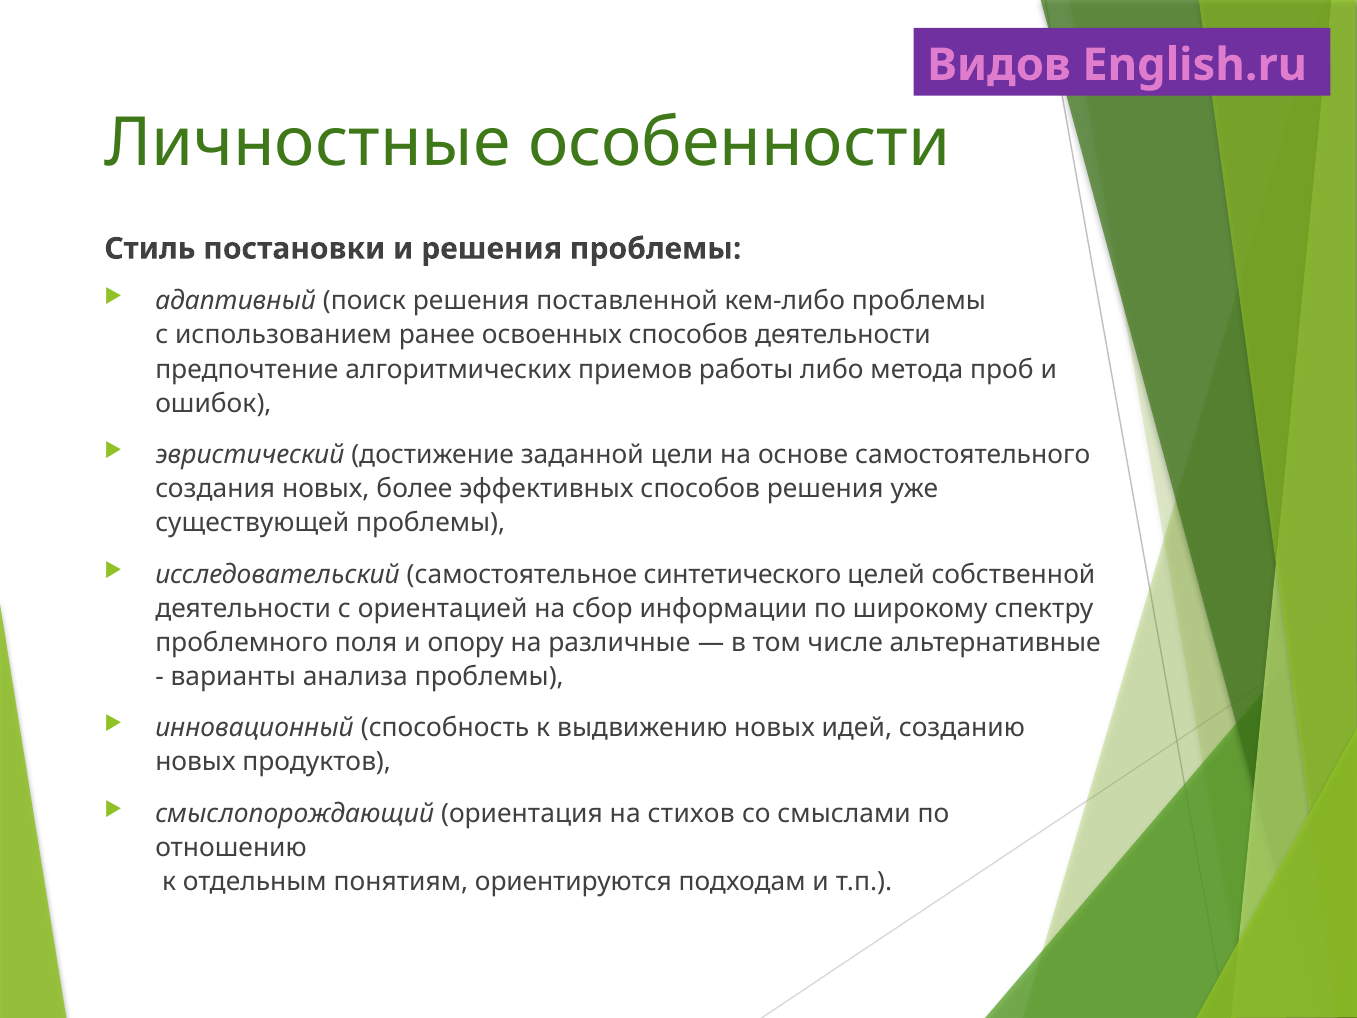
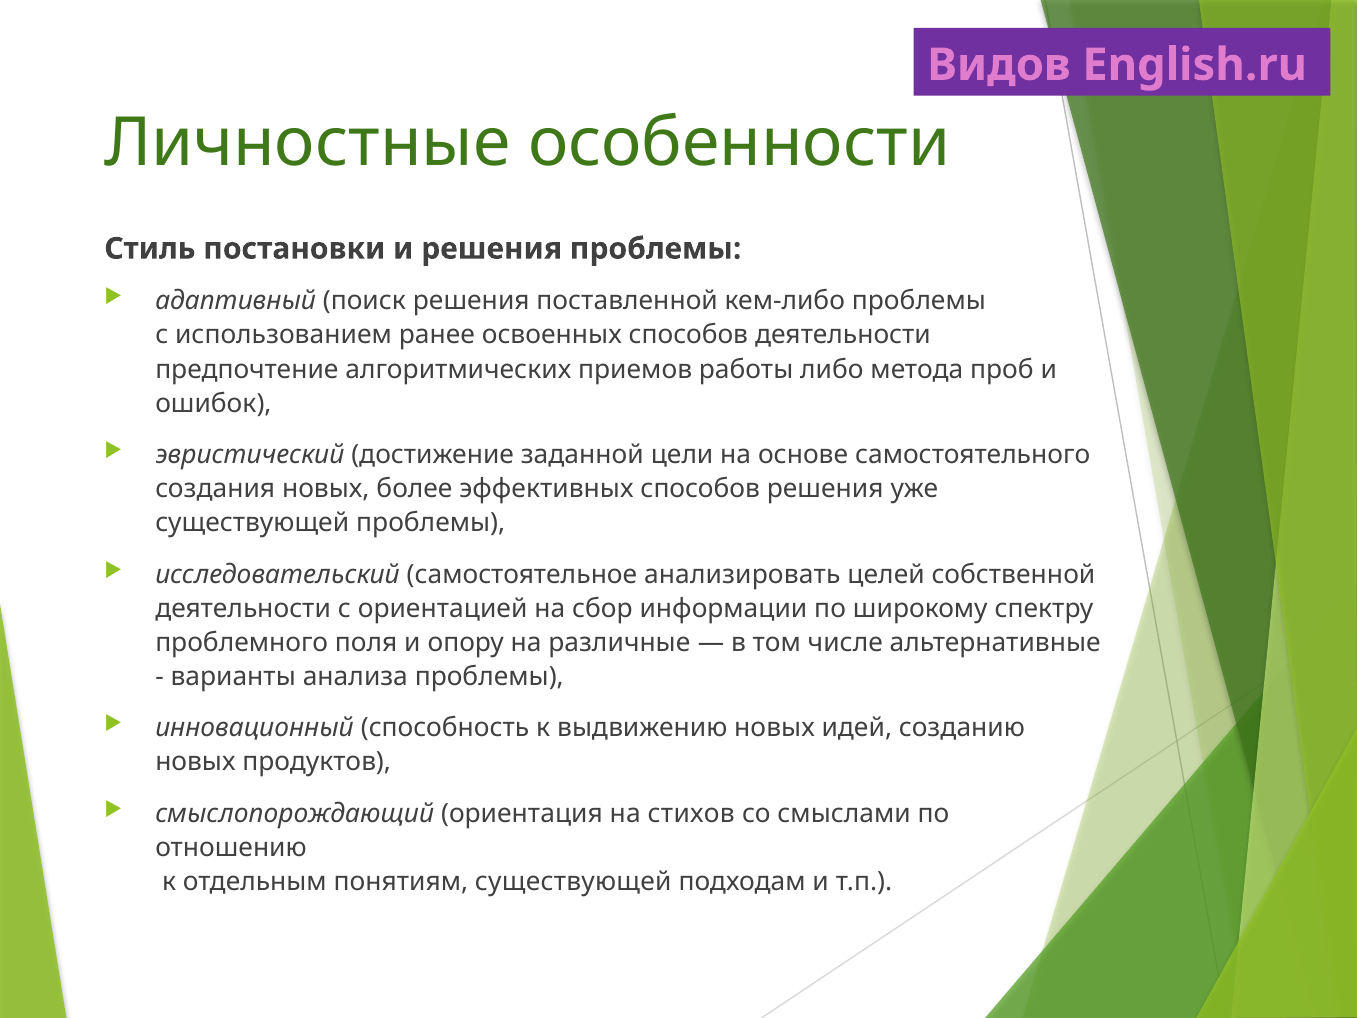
синтетического: синтетического -> анализировать (742, 574)
понятиям ориентируются: ориентируются -> существующей (573, 882)
